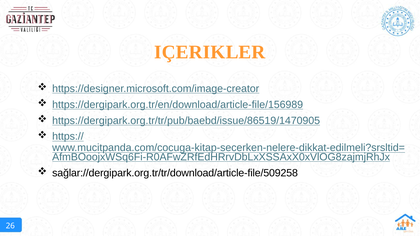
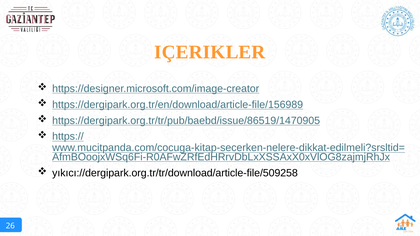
sağlar://dergipark.org.tr/tr/download/article-file/509258: sağlar://dergipark.org.tr/tr/download/article-file/509258 -> yıkıcı://dergipark.org.tr/tr/download/article-file/509258 (175, 173)
